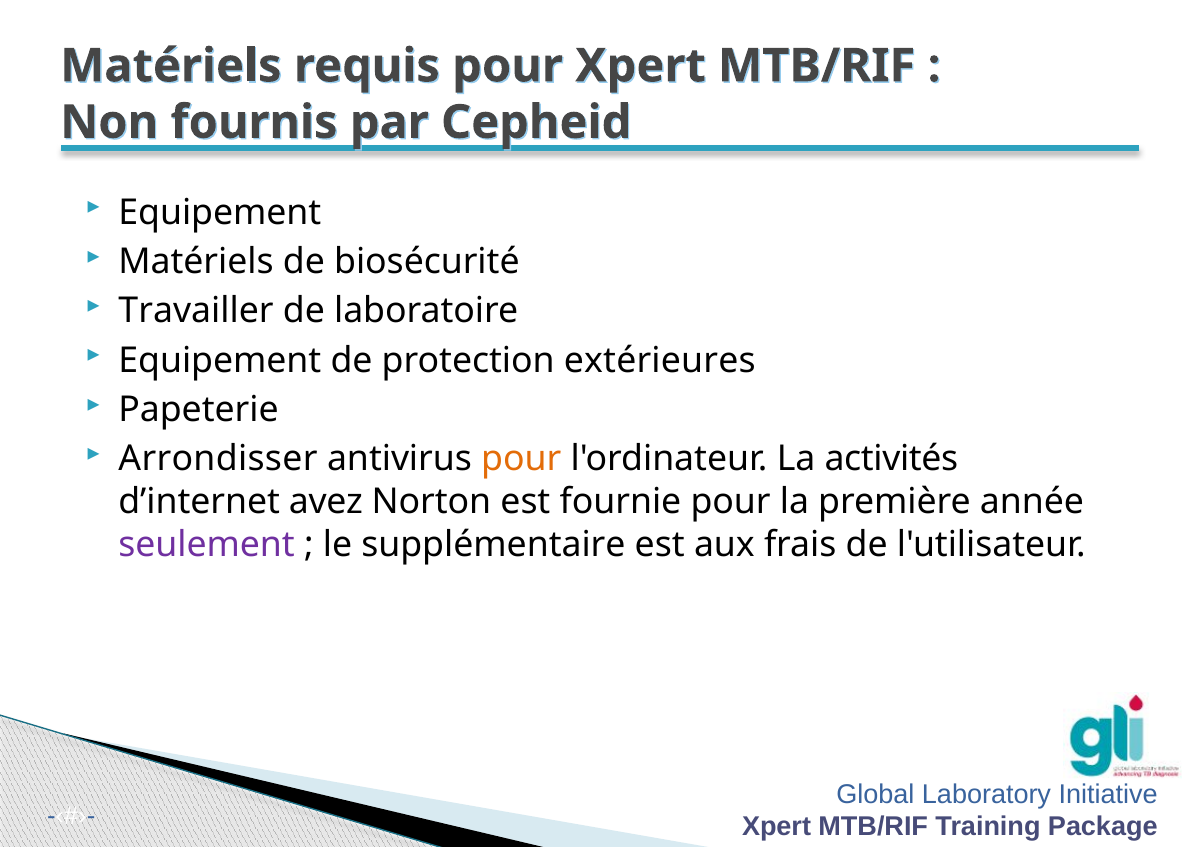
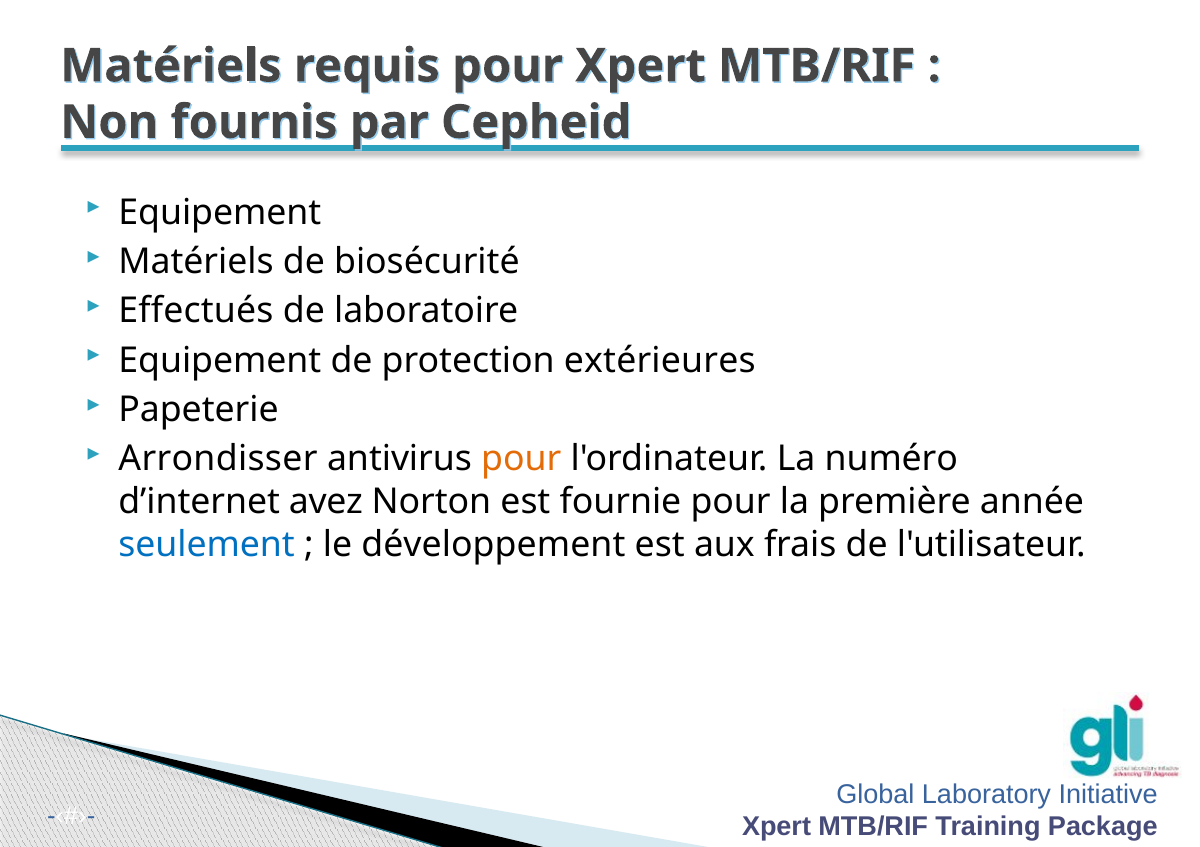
Travailler: Travailler -> Effectués (196, 311)
activités: activités -> numéro (891, 459)
seulement colour: purple -> blue (207, 545)
supplémentaire: supplémentaire -> développement (493, 545)
